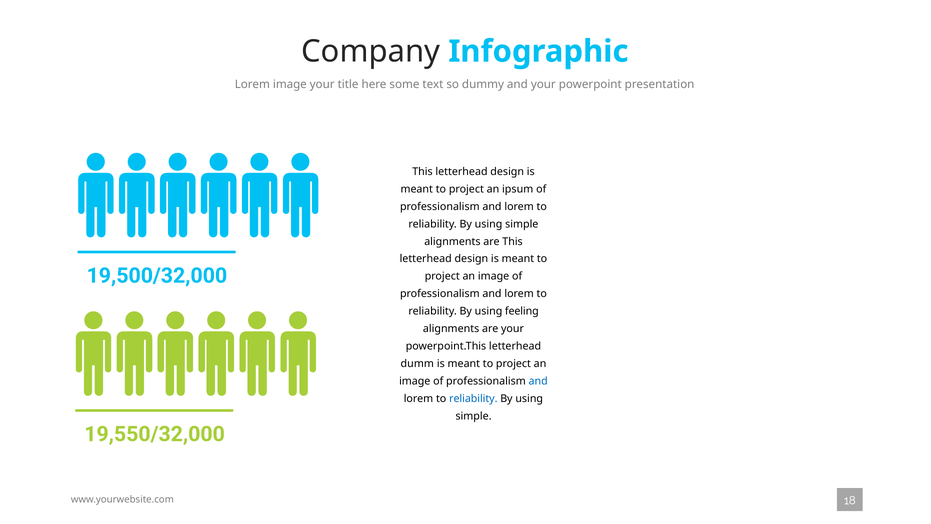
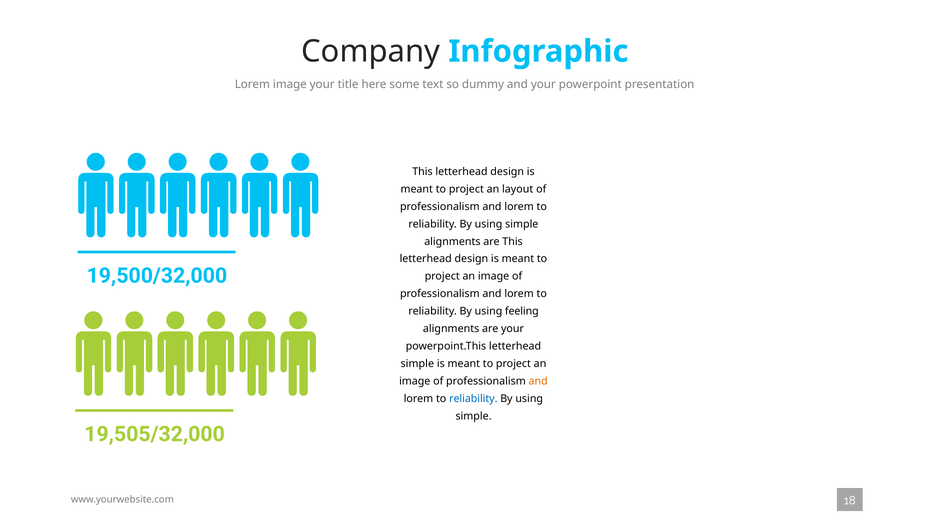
ipsum: ipsum -> layout (518, 189)
dumm: dumm -> simple (417, 364)
and colour: blue -> orange (538, 381)
19,550/32,000: 19,550/32,000 -> 19,505/32,000 (155, 434)
